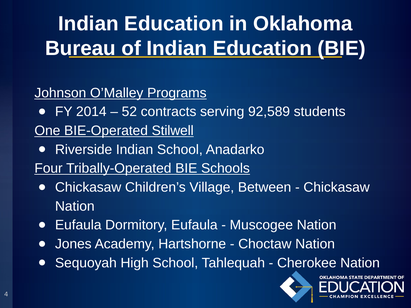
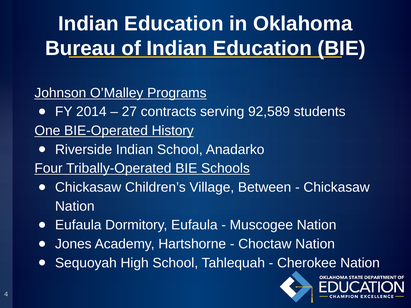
52: 52 -> 27 (129, 112)
Stilwell: Stilwell -> History (173, 131)
